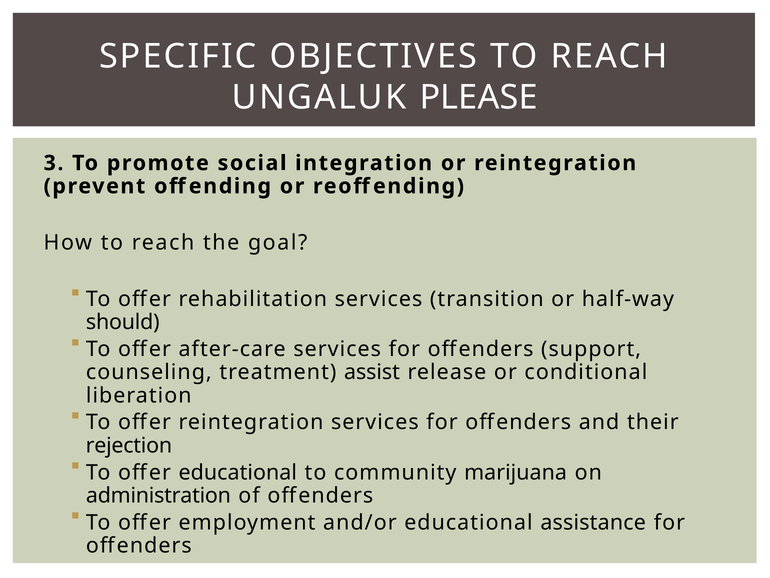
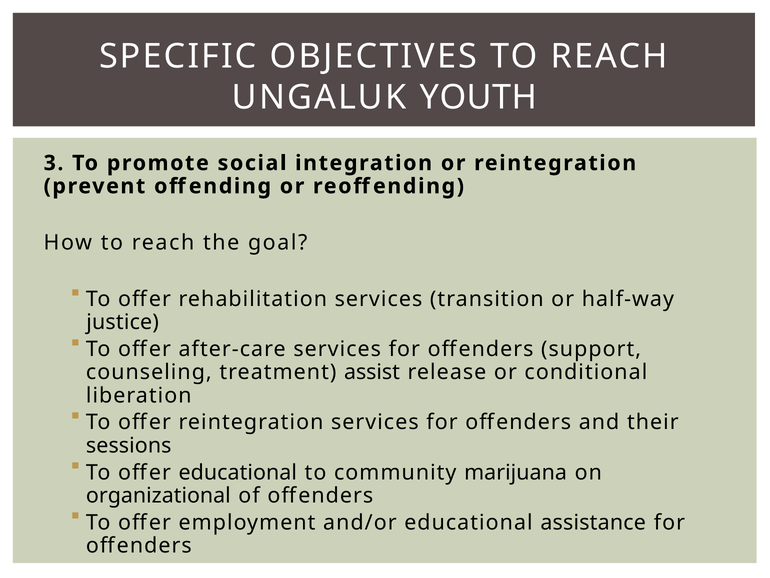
PLEASE: PLEASE -> YOUTH (478, 97)
should: should -> justice (123, 322)
rejection: rejection -> sessions (129, 445)
administration: administration -> organizational (158, 495)
